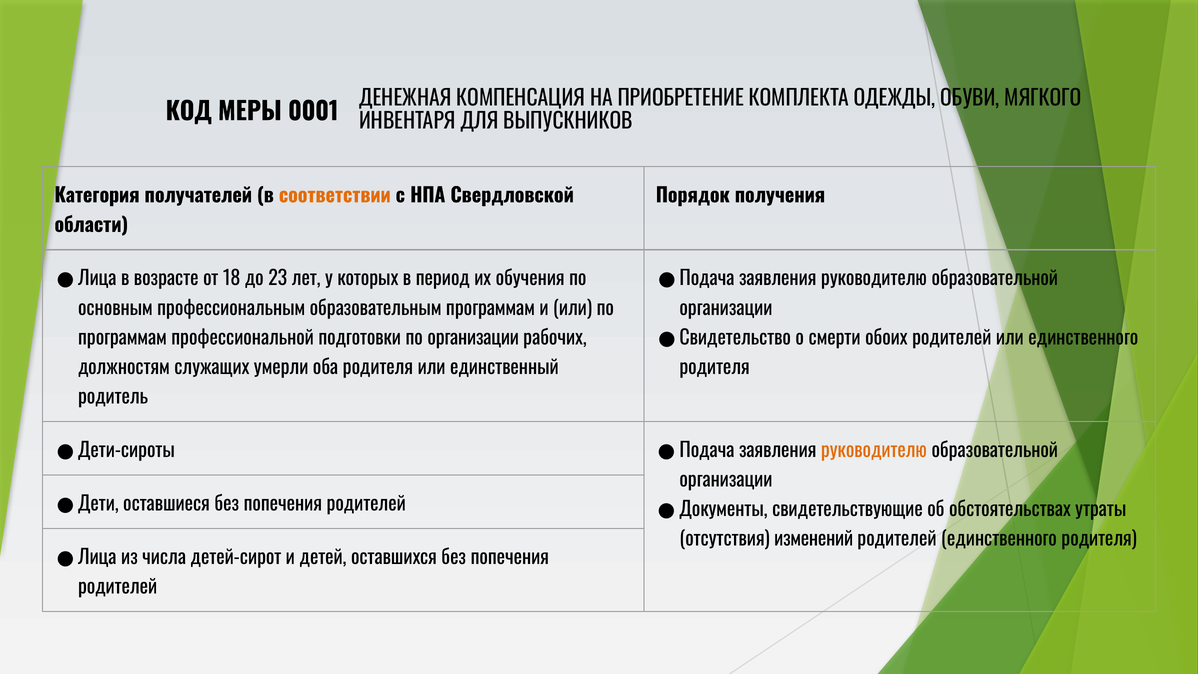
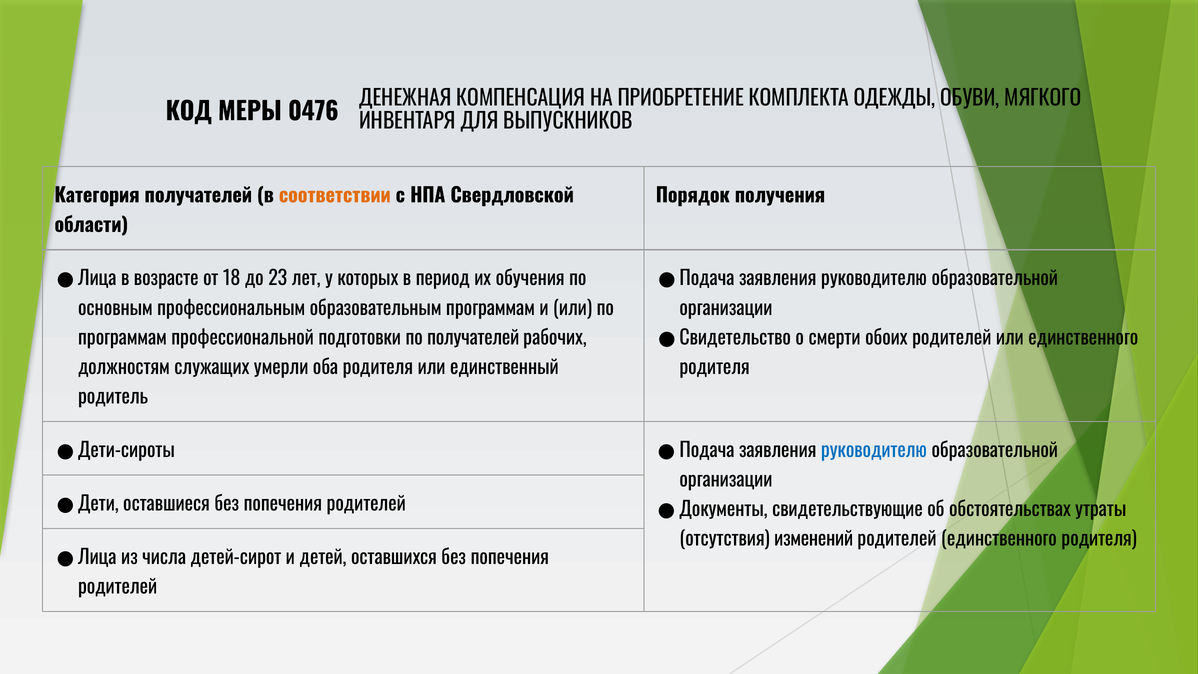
0001: 0001 -> 0476 (313, 112)
по организации: организации -> получателей (473, 338)
руководителю colour: orange -> blue (874, 451)
